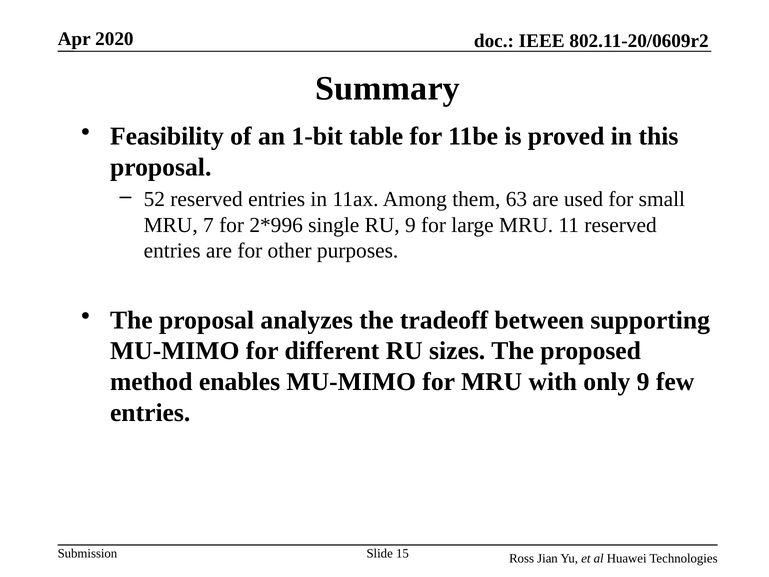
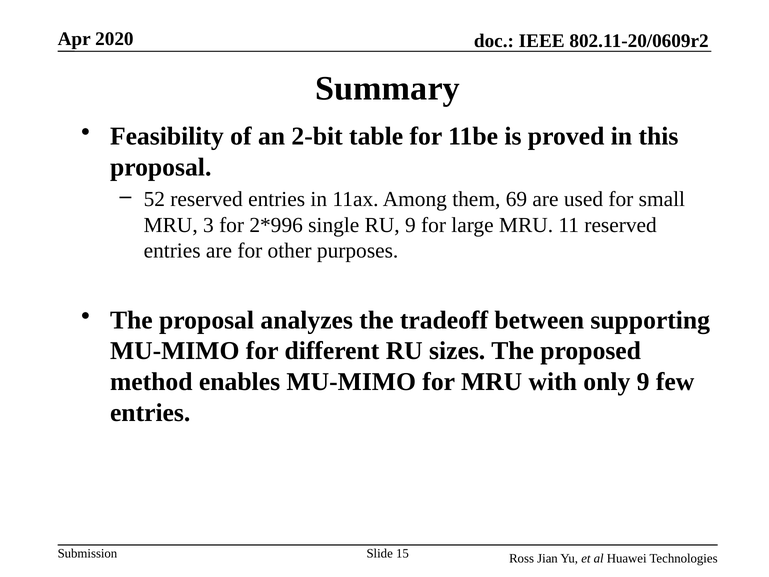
1-bit: 1-bit -> 2-bit (317, 136)
63: 63 -> 69 (516, 199)
7: 7 -> 3 (208, 225)
